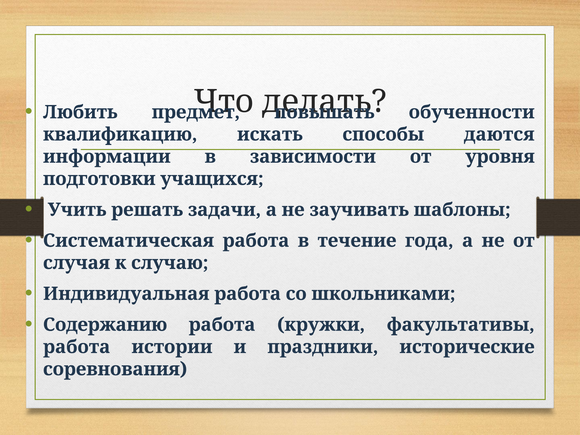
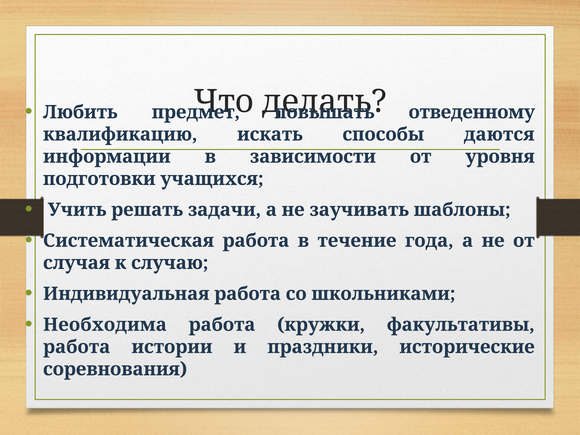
обученности: обученности -> отведенному (472, 112)
Содержанию: Содержанию -> Необходима (105, 325)
